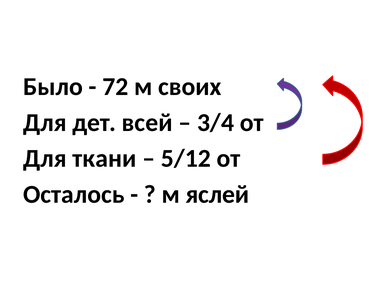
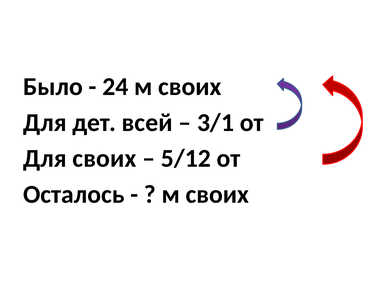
72: 72 -> 24 (115, 86)
3/4: 3/4 -> 3/1 (215, 122)
Для ткани: ткани -> своих (104, 158)
яслей: яслей -> своих (217, 194)
